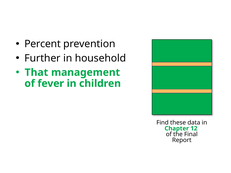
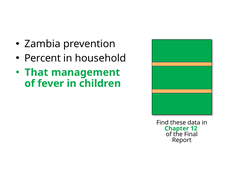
Percent: Percent -> Zambia (43, 44)
Further: Further -> Percent (43, 58)
